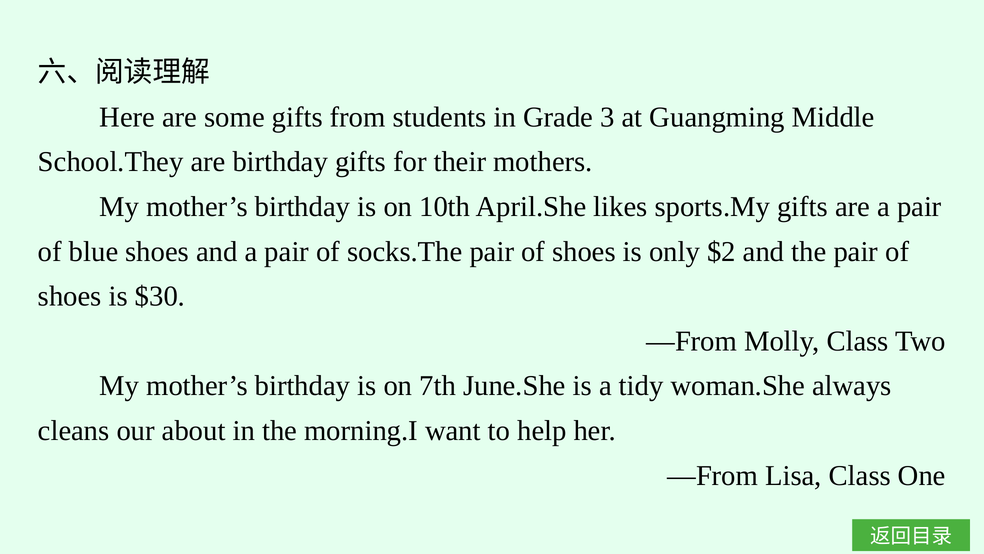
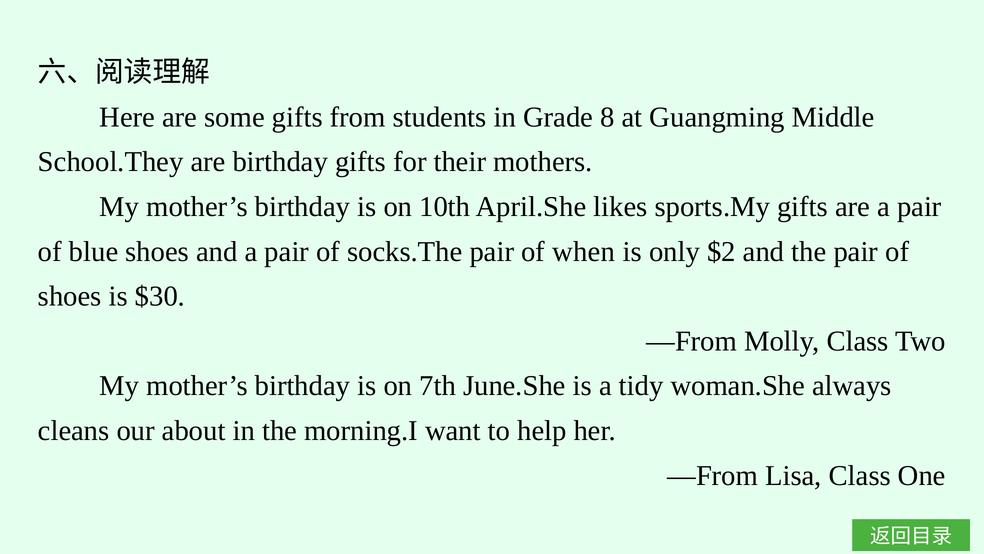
3: 3 -> 8 (607, 117)
socks.The pair of shoes: shoes -> when (584, 251)
